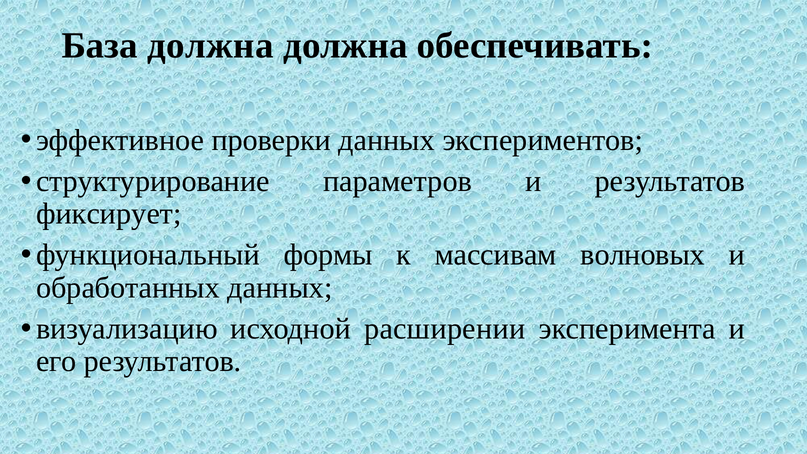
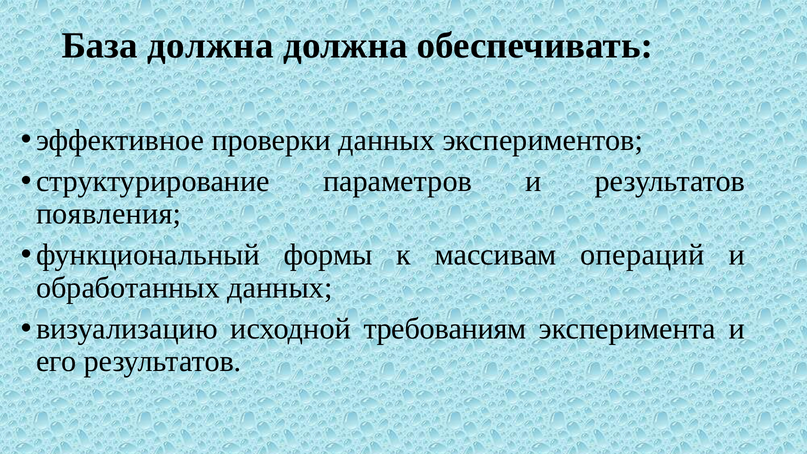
фиксирует: фиксирует -> появления (109, 214)
волновых: волновых -> операций (642, 255)
расширении: расширении -> требованиям (445, 329)
